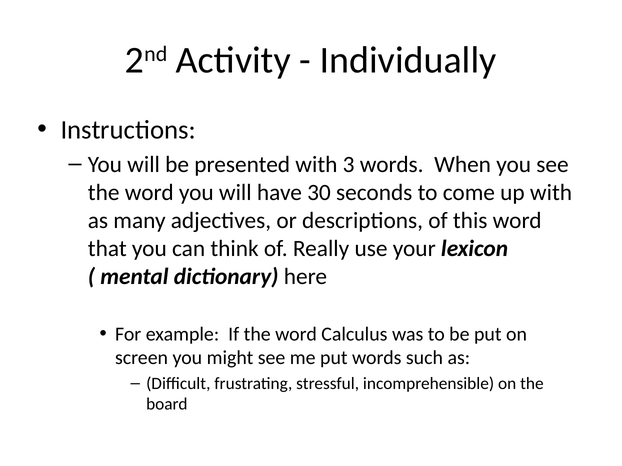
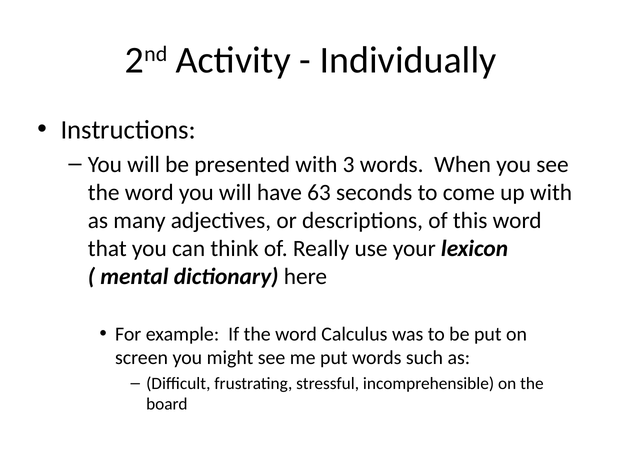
30: 30 -> 63 (319, 193)
